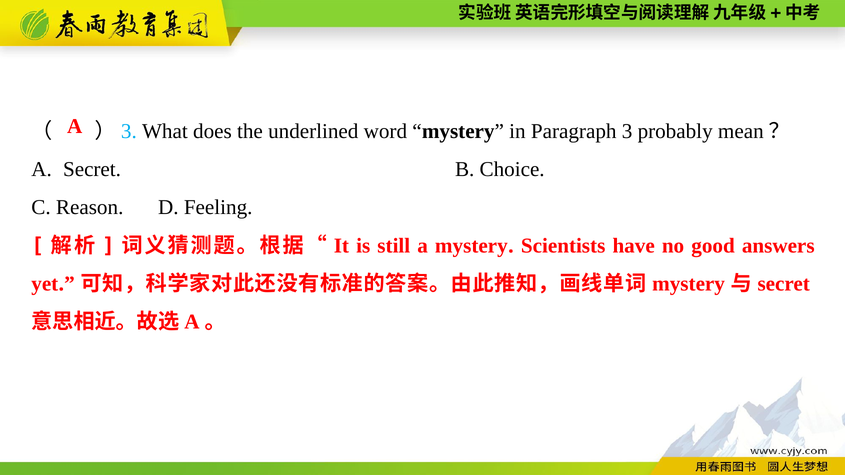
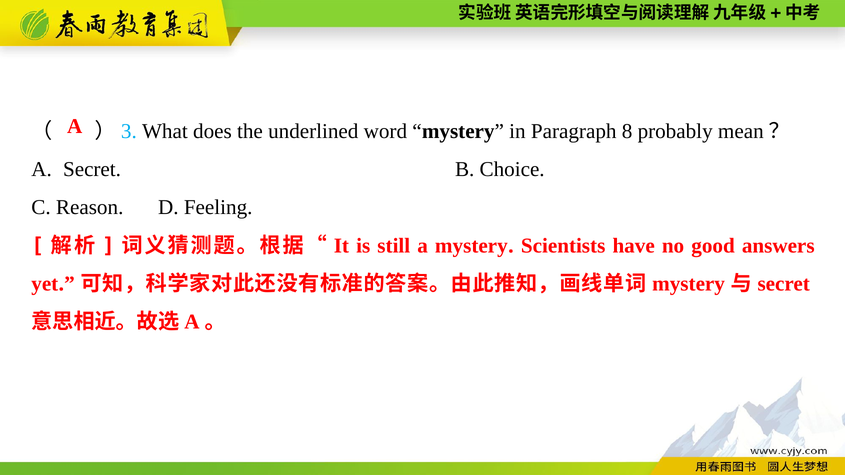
3: 3 -> 8 (627, 131)
